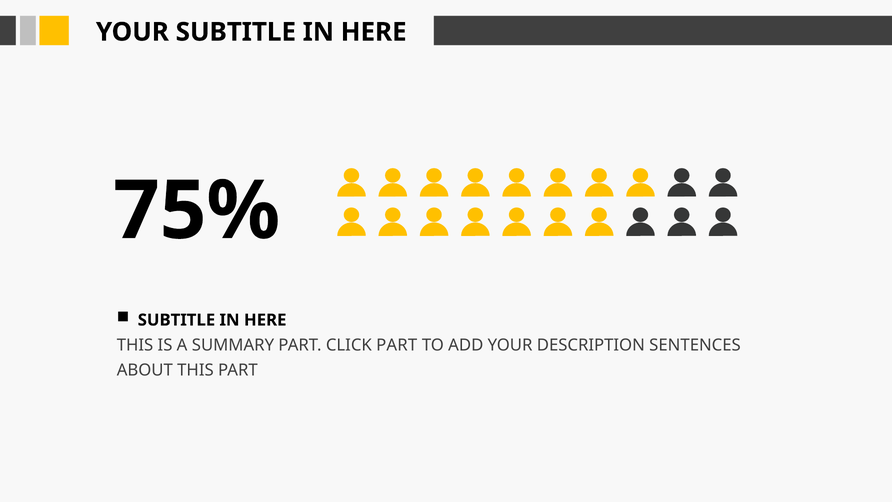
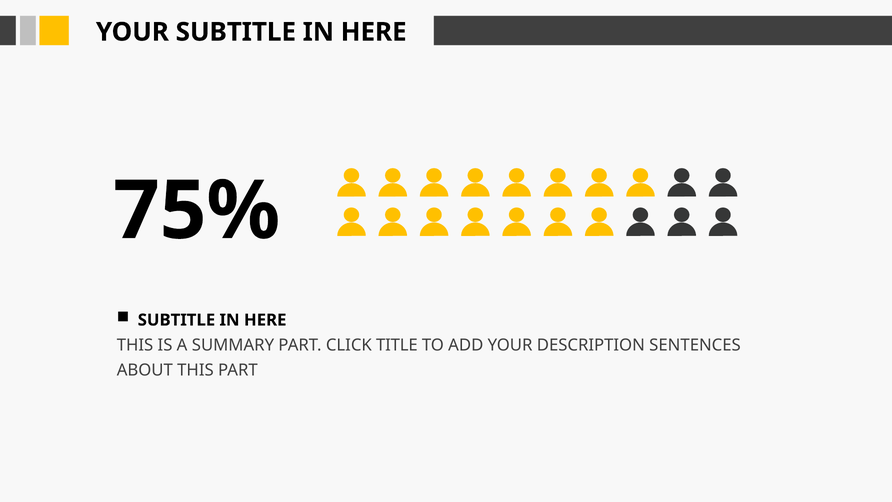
CLICK PART: PART -> TITLE (397, 345)
